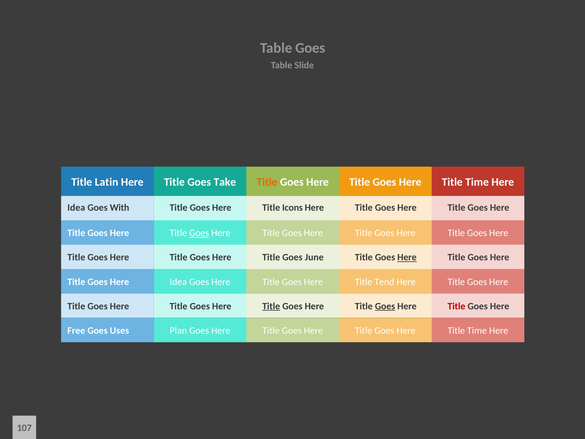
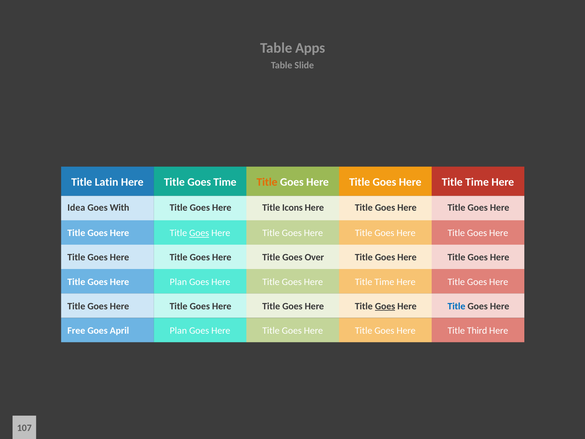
Table Goes: Goes -> Apps (310, 48)
Goes Take: Take -> Time (225, 182)
June: June -> Over (314, 257)
Here underline: present -> none (407, 257)
Idea: Idea -> Plan (178, 282)
Tend: Tend -> Time (384, 282)
Title underline: present -> none (271, 306)
Title colour: red -> blue (456, 306)
Uses: Uses -> April (119, 330)
Time: Time -> Third (477, 330)
